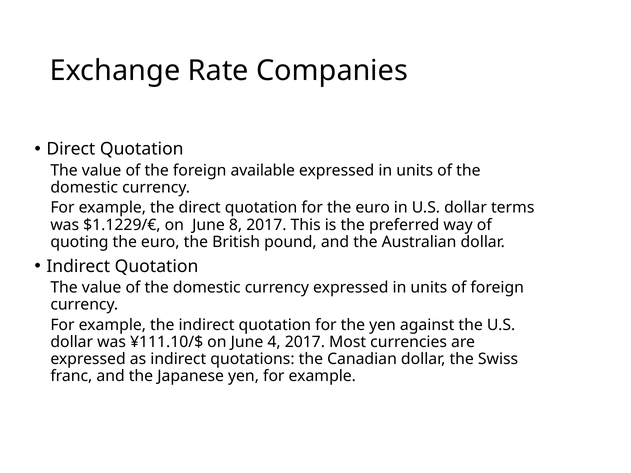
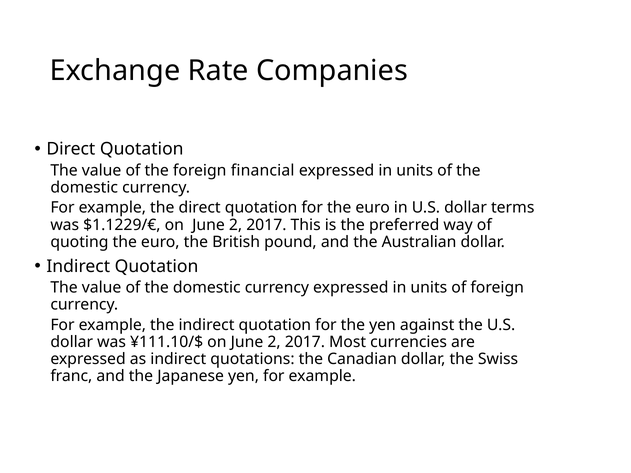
available: available -> financial (263, 171)
$1.1229/€ on June 8: 8 -> 2 (236, 225)
¥111.10/$ on June 4: 4 -> 2 (274, 342)
